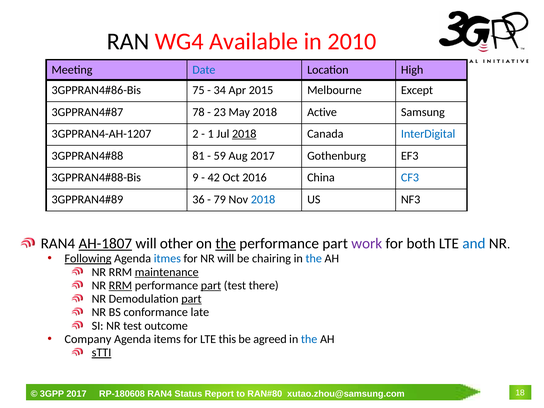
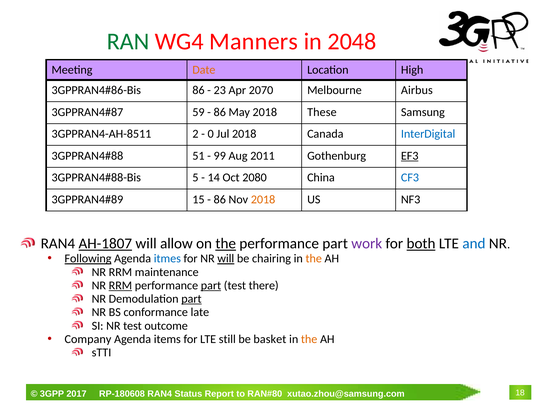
RAN colour: black -> green (128, 42)
Available: Available -> Manners (254, 42)
2010: 2010 -> 2048 (352, 42)
Date colour: blue -> orange (204, 70)
75: 75 -> 86 (198, 90)
34: 34 -> 23 (220, 90)
2015: 2015 -> 2070 (261, 90)
Except: Except -> Airbus (417, 90)
78: 78 -> 59 (198, 112)
23: 23 -> 86 (220, 112)
Active: Active -> These (322, 112)
3GPPRAN4-AH-1207: 3GPPRAN4-AH-1207 -> 3GPPRAN4-AH-8511 (101, 134)
1: 1 -> 0 (211, 134)
2018 underline: present -> none (244, 134)
81: 81 -> 51 (198, 156)
59: 59 -> 99 (220, 156)
Aug 2017: 2017 -> 2011 (263, 156)
EF3 underline: none -> present (410, 156)
9: 9 -> 5 (195, 178)
42: 42 -> 14 (214, 178)
2016: 2016 -> 2080 (255, 178)
36: 36 -> 15 (198, 199)
79: 79 -> 86 (220, 199)
2018 colour: blue -> orange (263, 199)
other: other -> allow (176, 244)
both underline: none -> present (421, 244)
will underline: none -> present (226, 259)
the colour: blue -> orange (314, 259)
maintenance underline: present -> none (167, 272)
this: this -> still (227, 339)
agreed: agreed -> basket (270, 339)
the colour: blue -> orange (309, 339)
sTTI underline: present -> none (102, 353)
